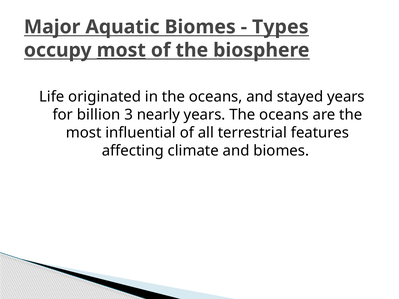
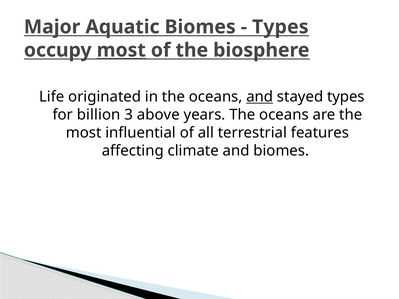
and underline: none -> present (260, 97)
stayed years: years -> types (346, 97)
nearly: nearly -> above (158, 115)
